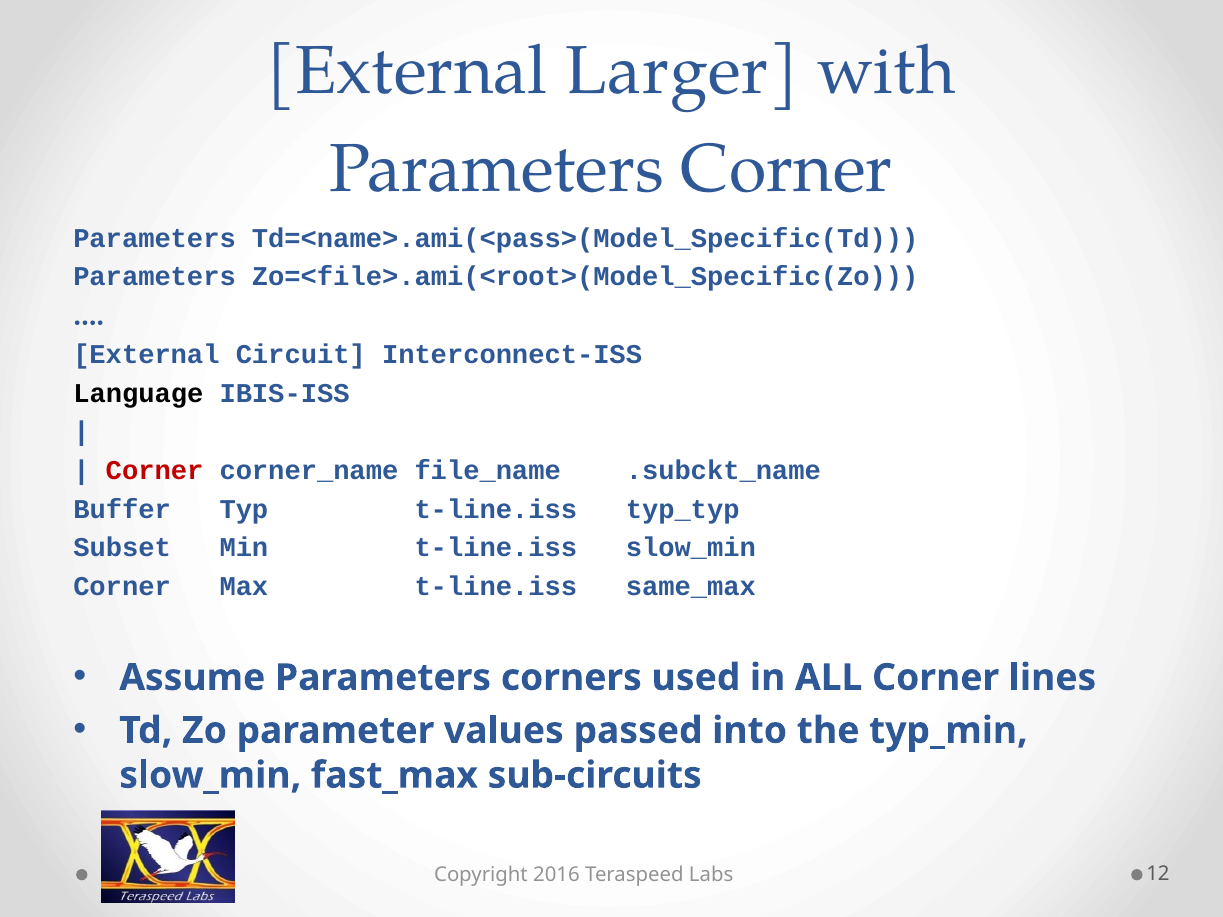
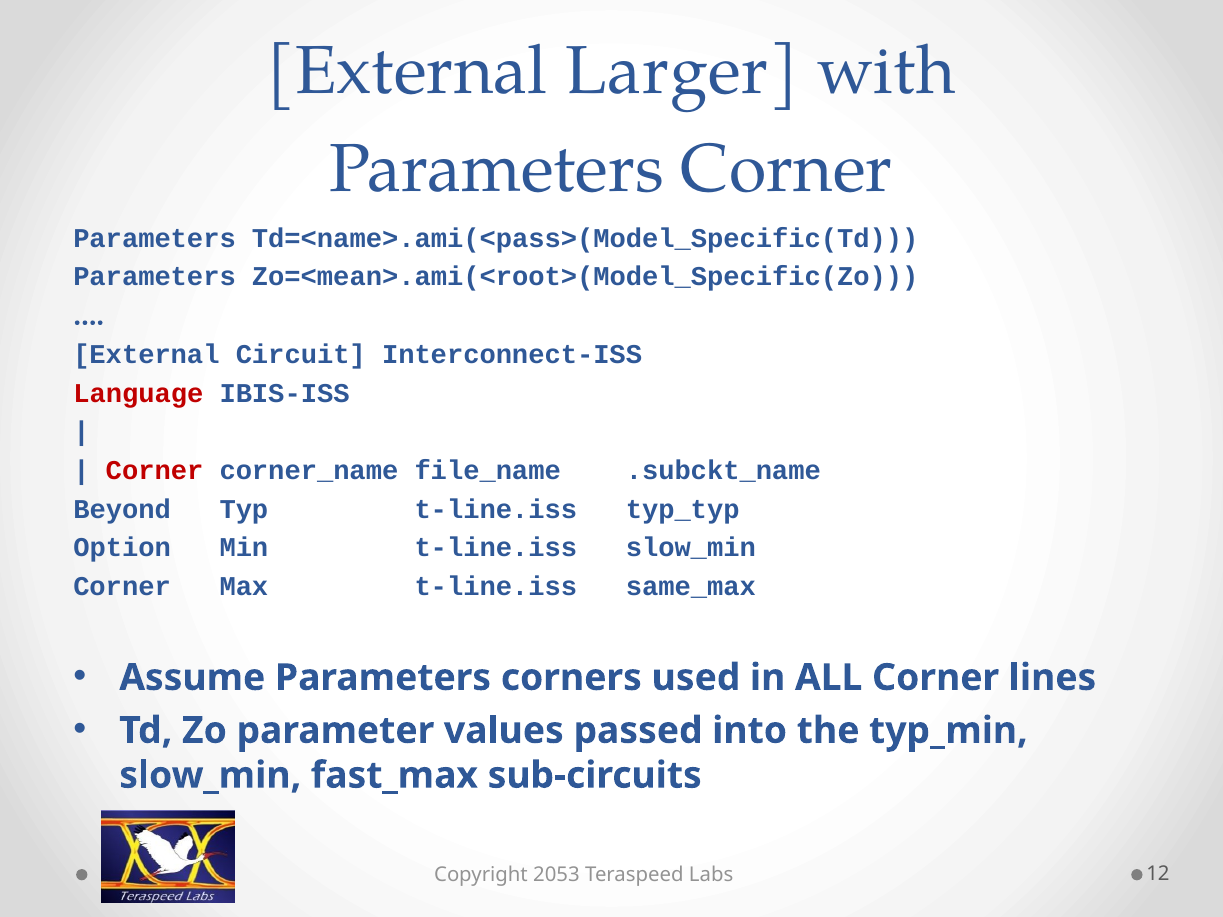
Zo=<file>.ami(<root>(Model_Specific(Zo: Zo=<file>.ami(<root>(Model_Specific(Zo -> Zo=<mean>.ami(<root>(Model_Specific(Zo (585, 277)
Language colour: black -> red (138, 393)
Buffer: Buffer -> Beyond (122, 509)
Subset: Subset -> Option (122, 548)
2016: 2016 -> 2053 (556, 875)
